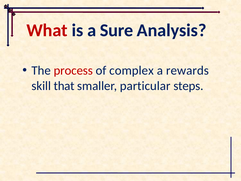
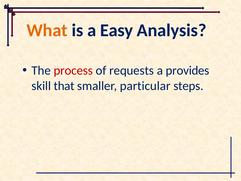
What colour: red -> orange (47, 30)
Sure: Sure -> Easy (117, 30)
complex: complex -> requests (132, 70)
rewards: rewards -> provides (188, 70)
